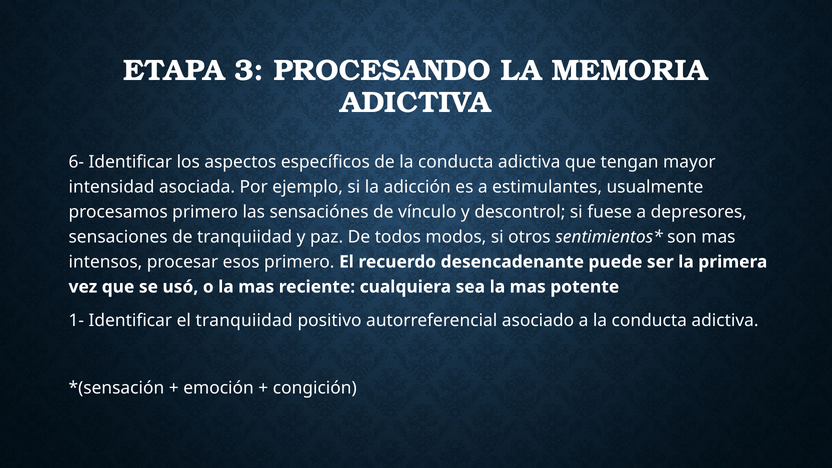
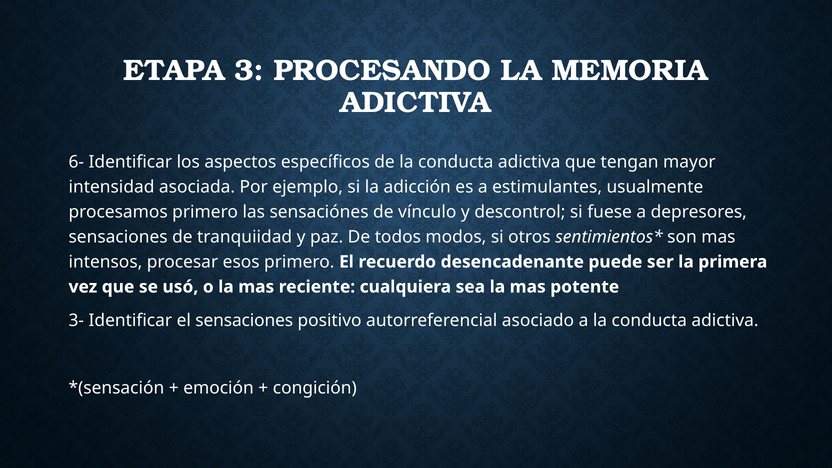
1-: 1- -> 3- (76, 321)
el tranquiidad: tranquiidad -> sensaciones (244, 321)
